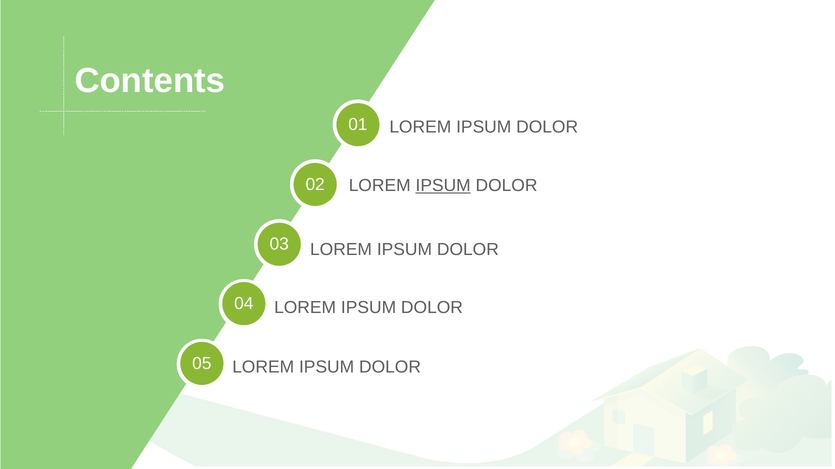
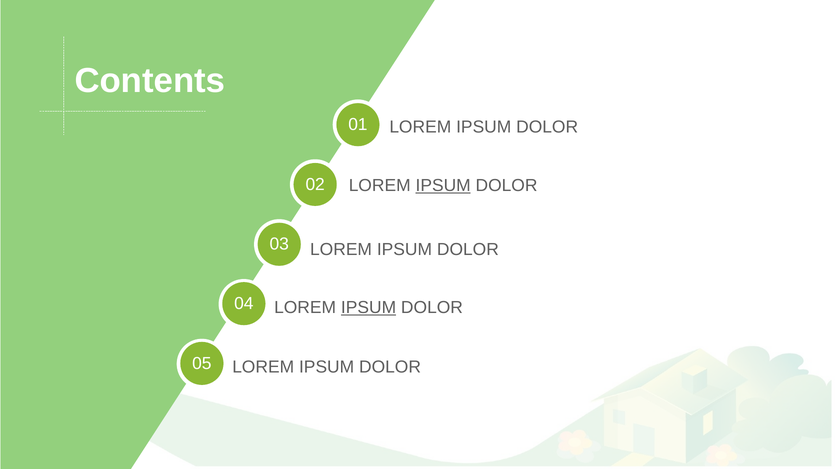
IPSUM underline: none -> present (369, 308)
